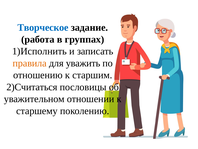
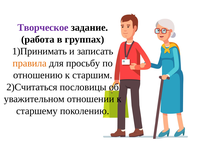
Творческое colour: blue -> purple (43, 27)
1)Исполнить: 1)Исполнить -> 1)Принимать (40, 51)
уважить: уважить -> просьбу (83, 63)
